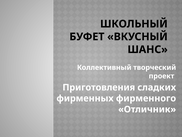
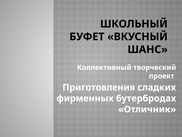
фирменного: фирменного -> бутербродах (146, 98)
